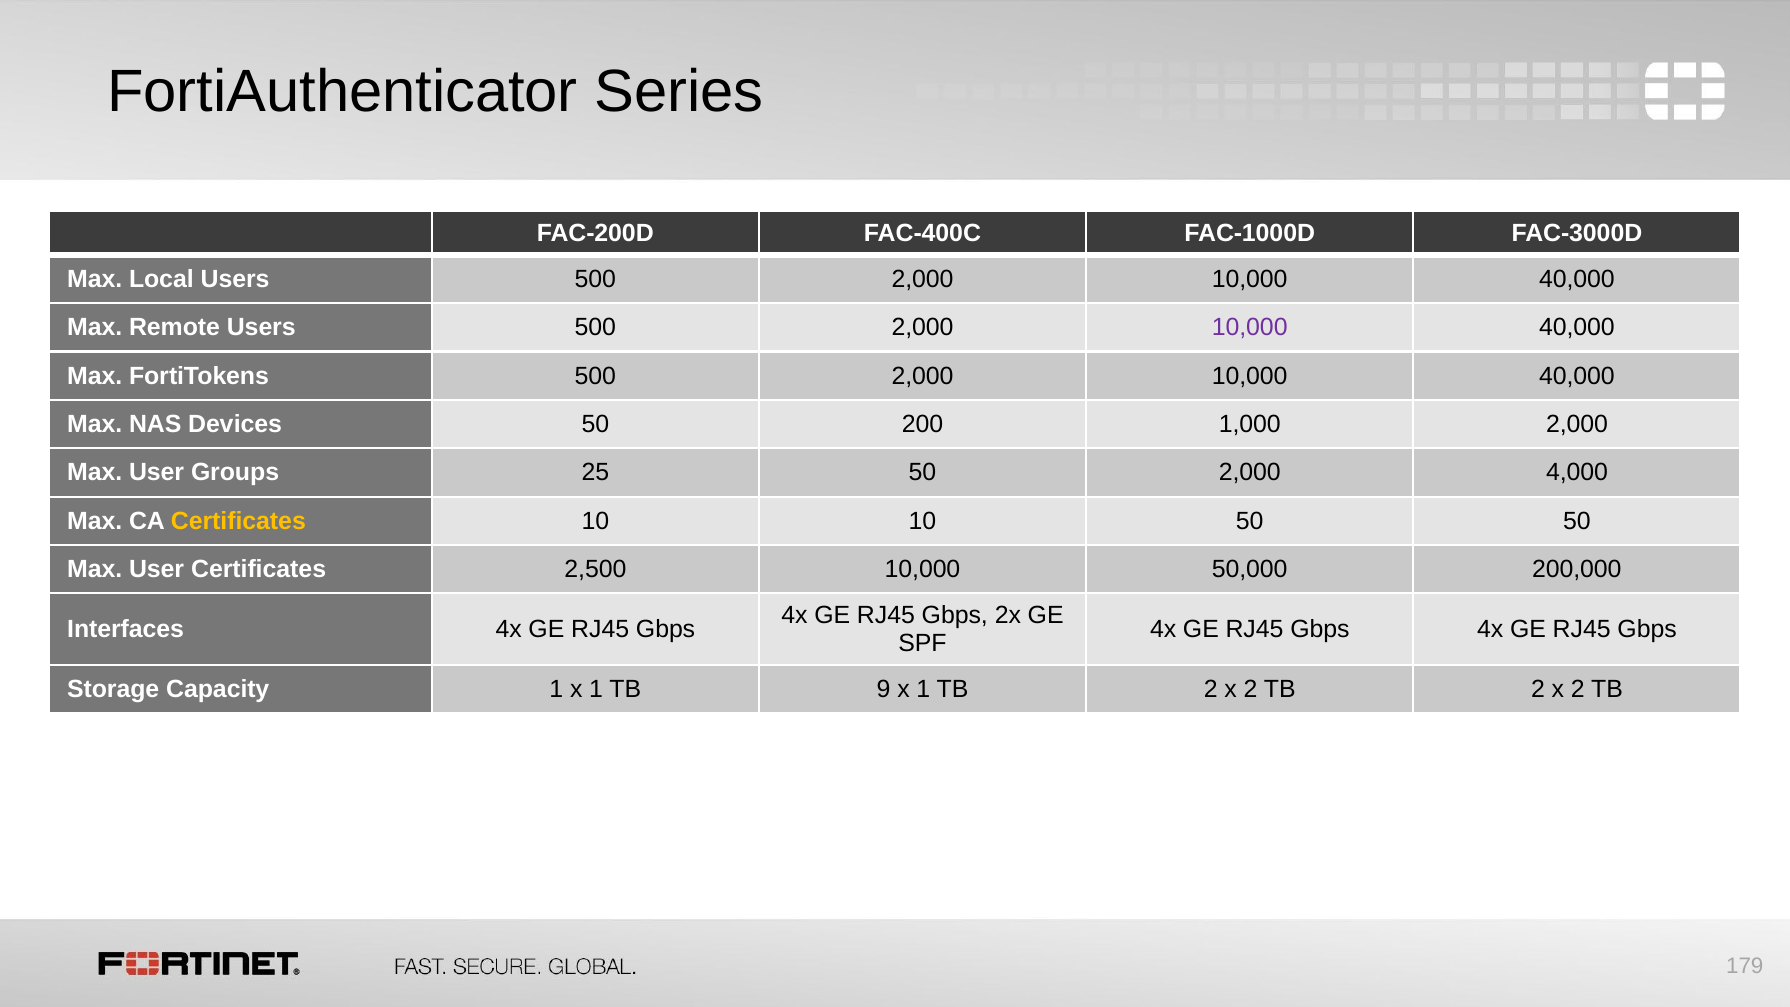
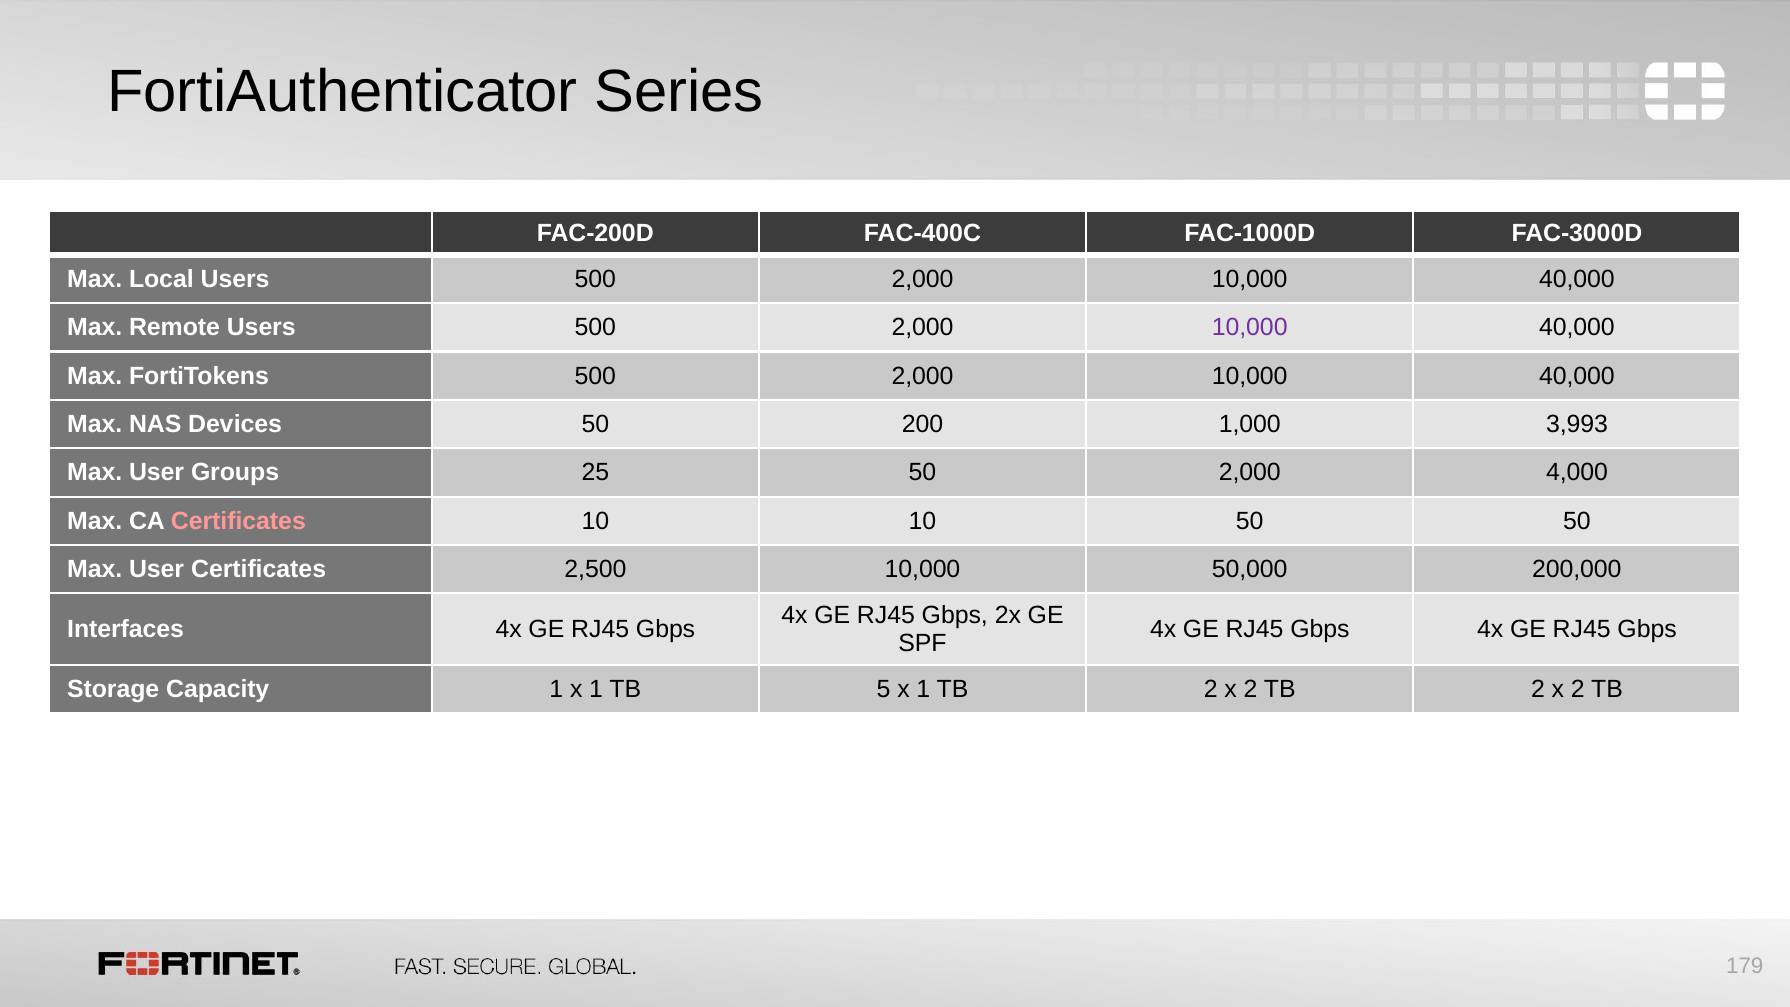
1,000 2,000: 2,000 -> 3,993 (1577, 424)
Certificates colour: yellow -> pink (238, 521)
9: 9 -> 5 (884, 689)
